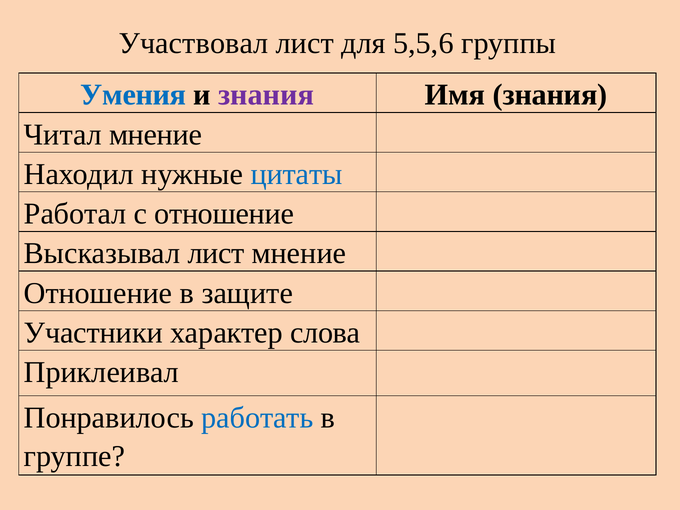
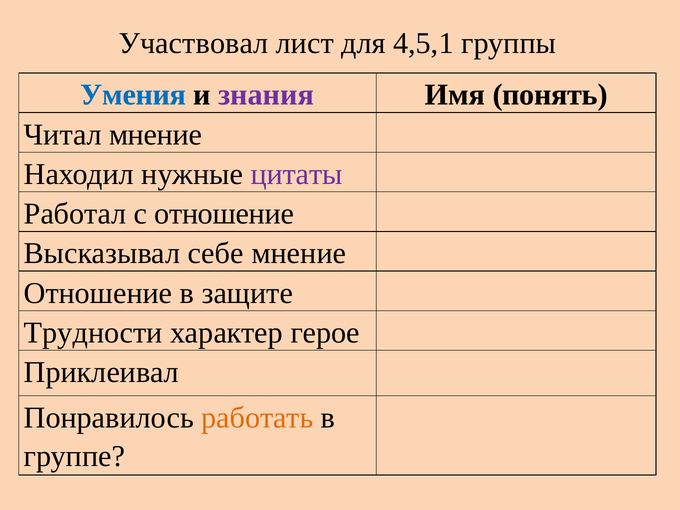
5,5,6: 5,5,6 -> 4,5,1 (423, 43)
Имя знания: знания -> понять (550, 95)
цитаты colour: blue -> purple (297, 174)
Высказывал лист: лист -> себе (216, 253)
Участники: Участники -> Трудности (93, 333)
слова: слова -> герое (325, 333)
работать colour: blue -> orange (257, 418)
